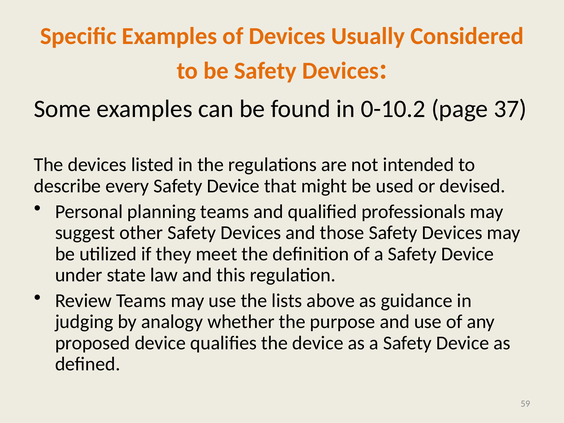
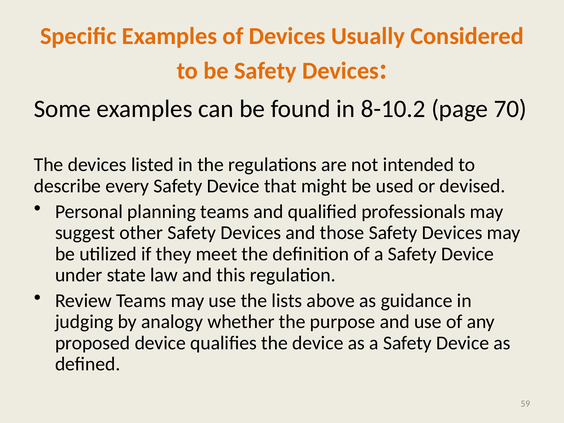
0-10.2: 0-10.2 -> 8-10.2 (393, 109)
37: 37 -> 70 (510, 109)
